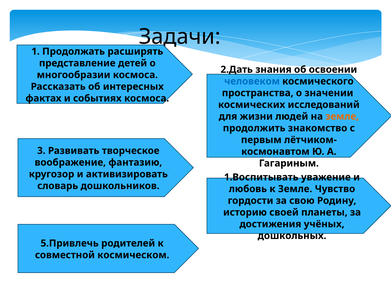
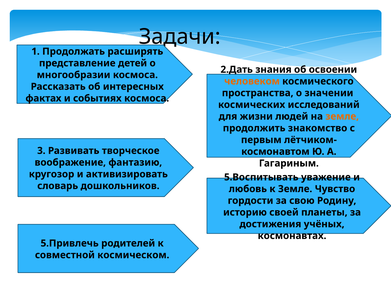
человеком colour: blue -> orange (252, 81)
1.Воспитывать: 1.Воспитывать -> 5.Воспитывать (261, 177)
дошкольных: дошкольных -> космонавтах (292, 236)
